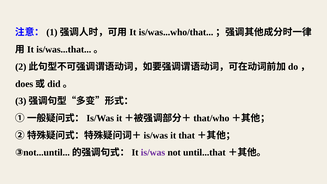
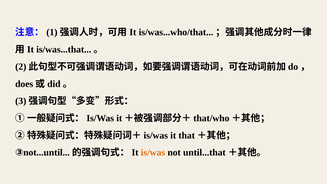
is/was colour: purple -> orange (153, 153)
